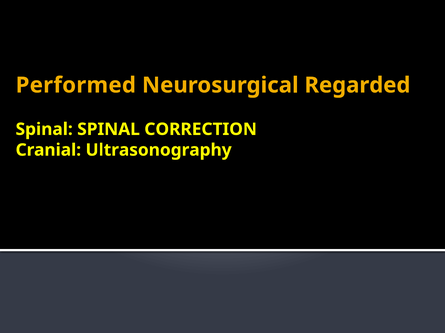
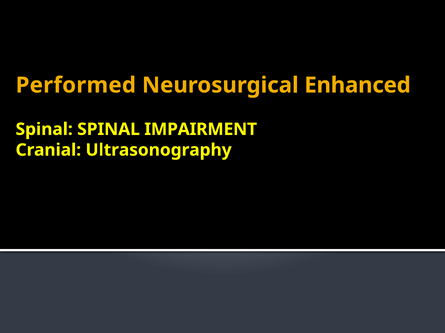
Regarded: Regarded -> Enhanced (358, 85)
CORRECTION: CORRECTION -> IMPAIRMENT (201, 130)
